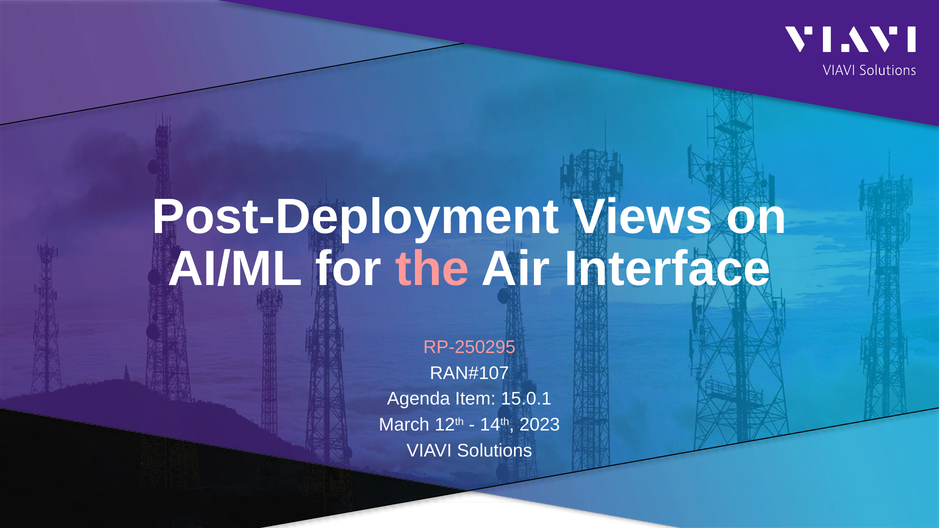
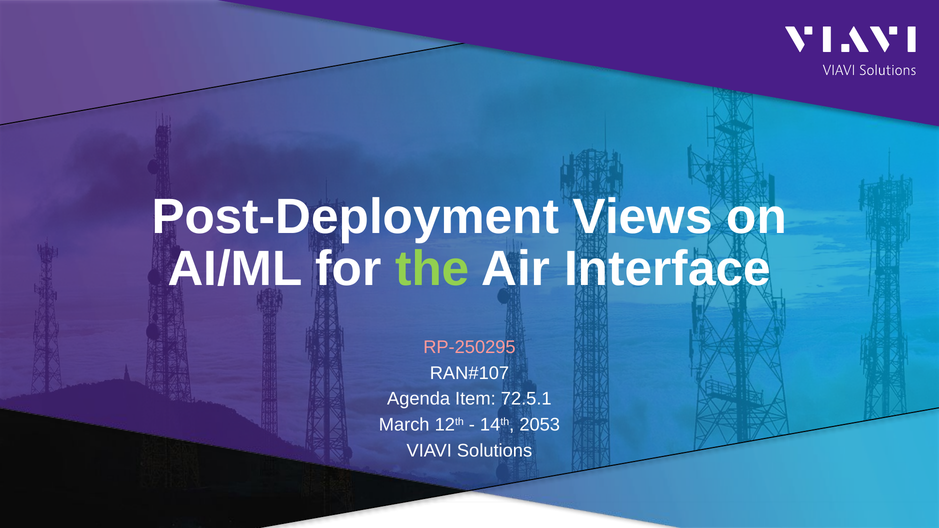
the colour: pink -> light green (432, 269)
15.0.1: 15.0.1 -> 72.5.1 (526, 399)
2023: 2023 -> 2053 (540, 425)
